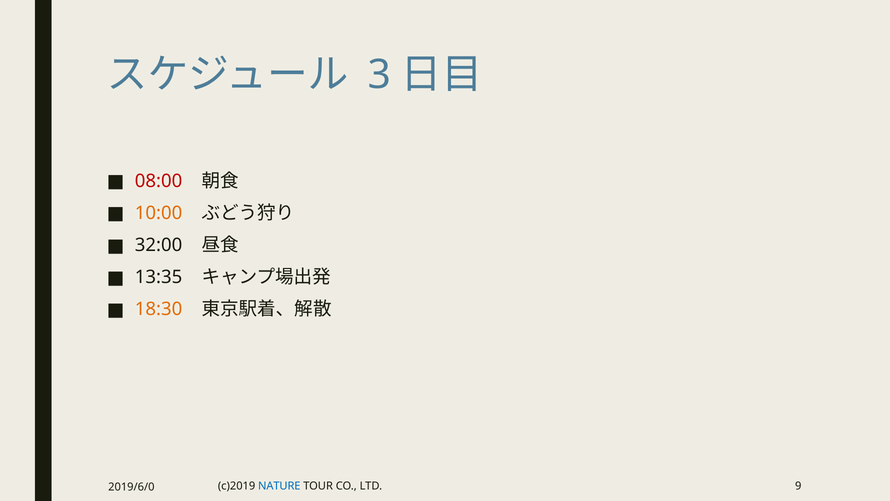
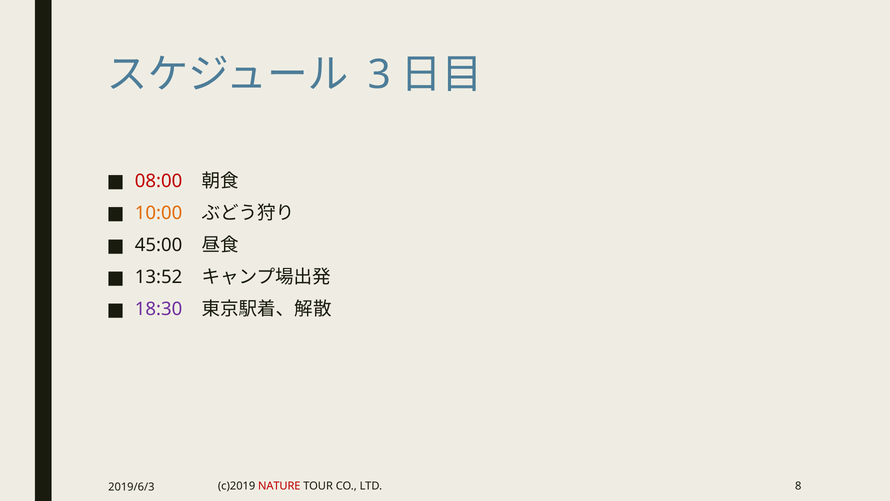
32:00: 32:00 -> 45:00 (159, 245)
13:35: 13:35 -> 13:52 (159, 277)
18:30 colour: orange -> purple (159, 309)
NATURE colour: blue -> red (279, 486)
9: 9 -> 8 (798, 486)
2019/6/0: 2019/6/0 -> 2019/6/3 (131, 487)
